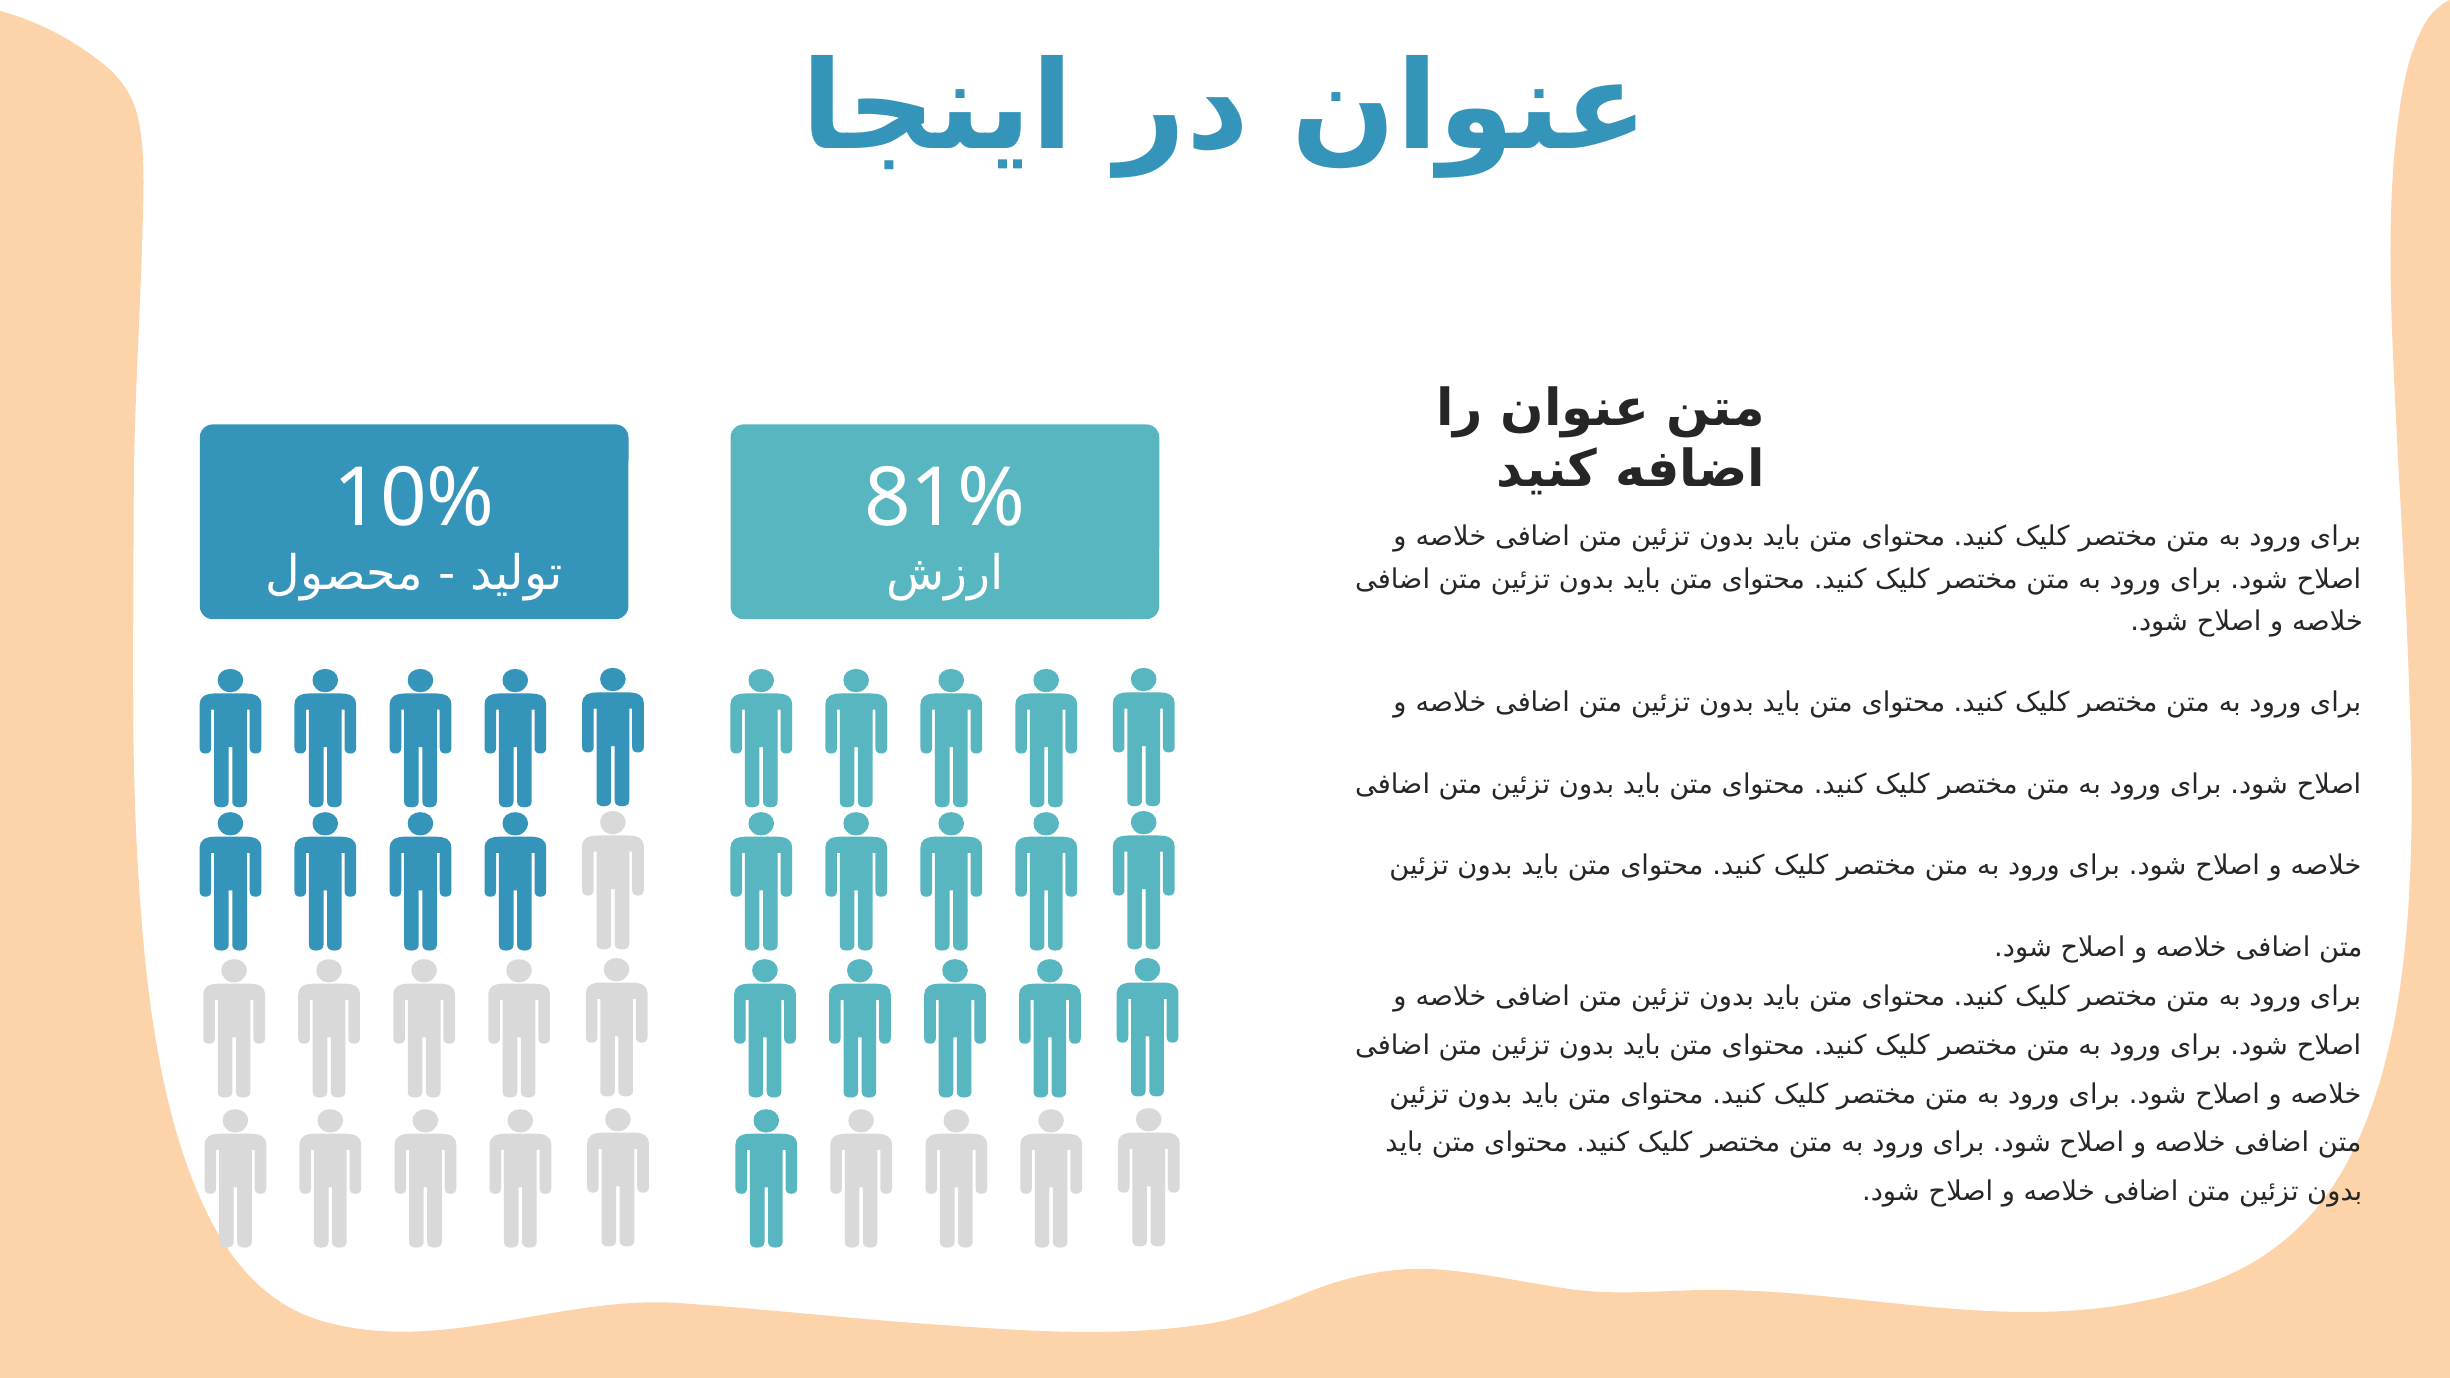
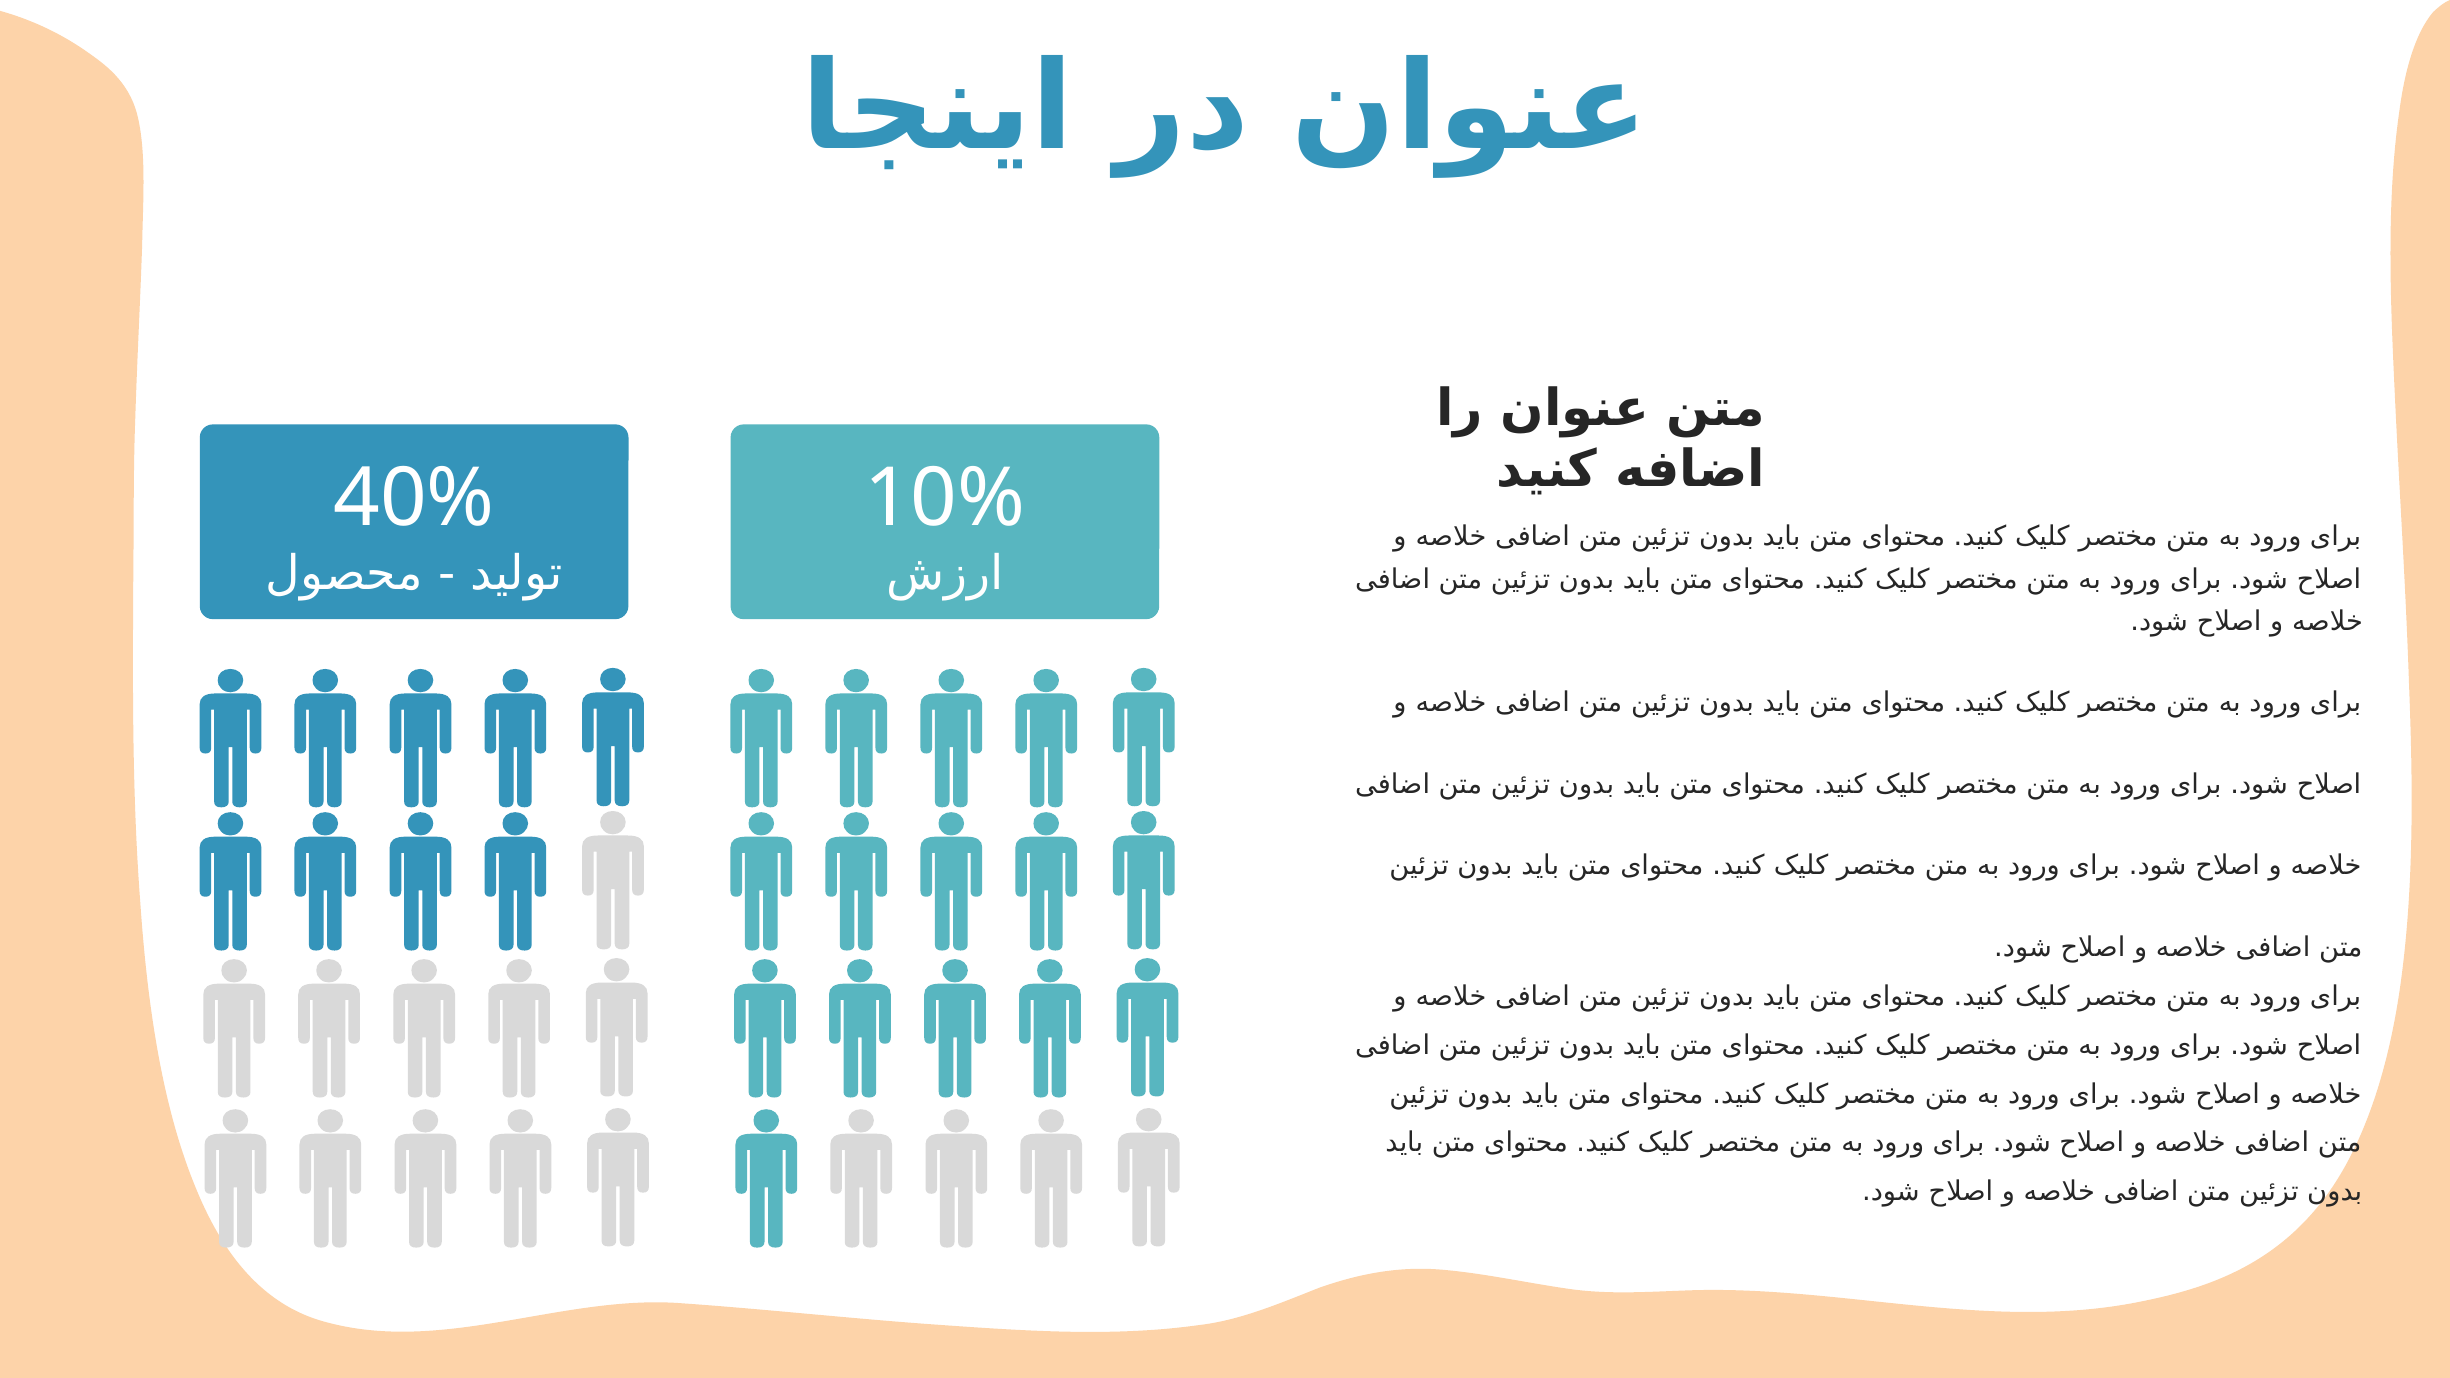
10%: 10% -> 40% (414, 499)
81%: 81% -> 10% (945, 499)
